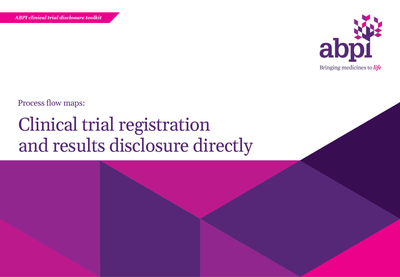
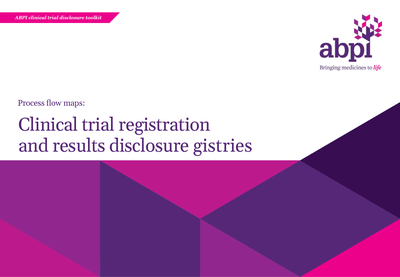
directly: directly -> gistries (223, 146)
